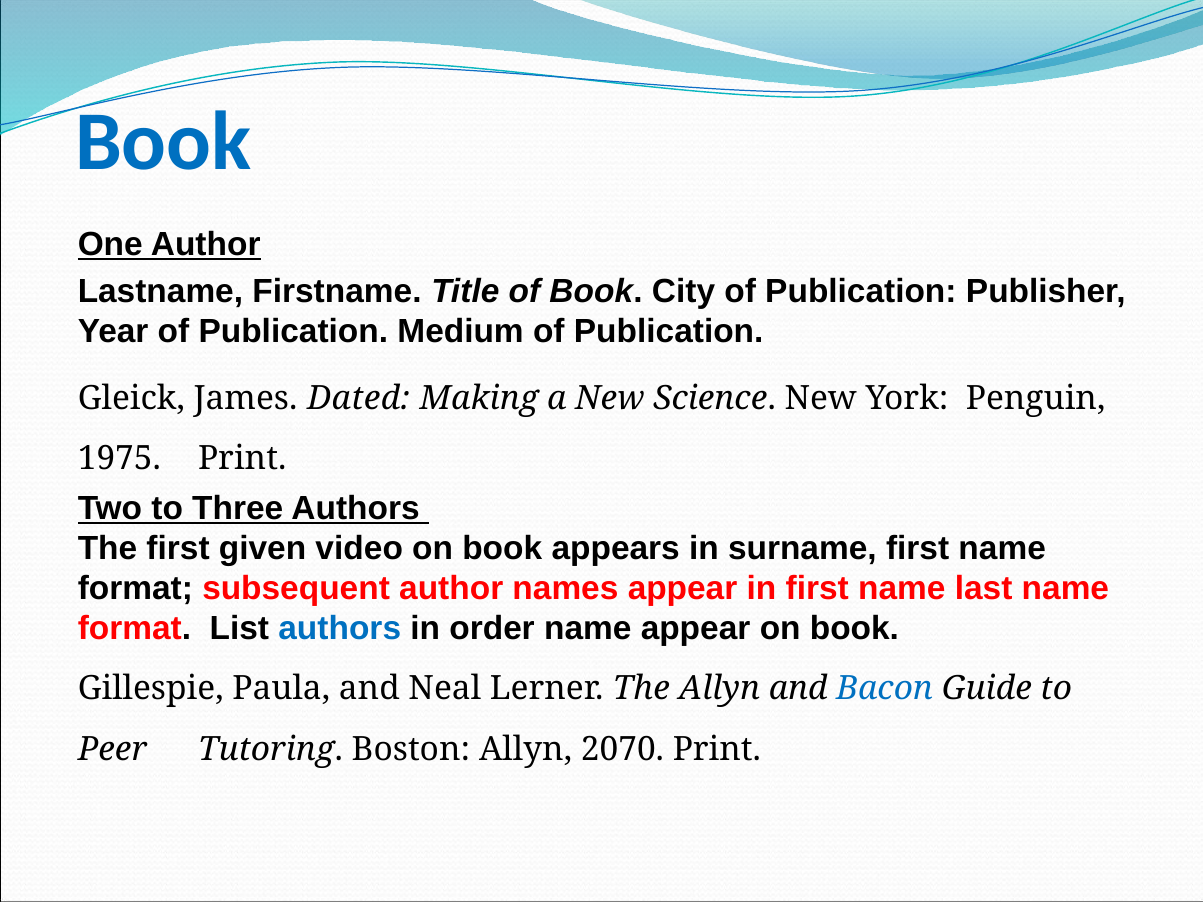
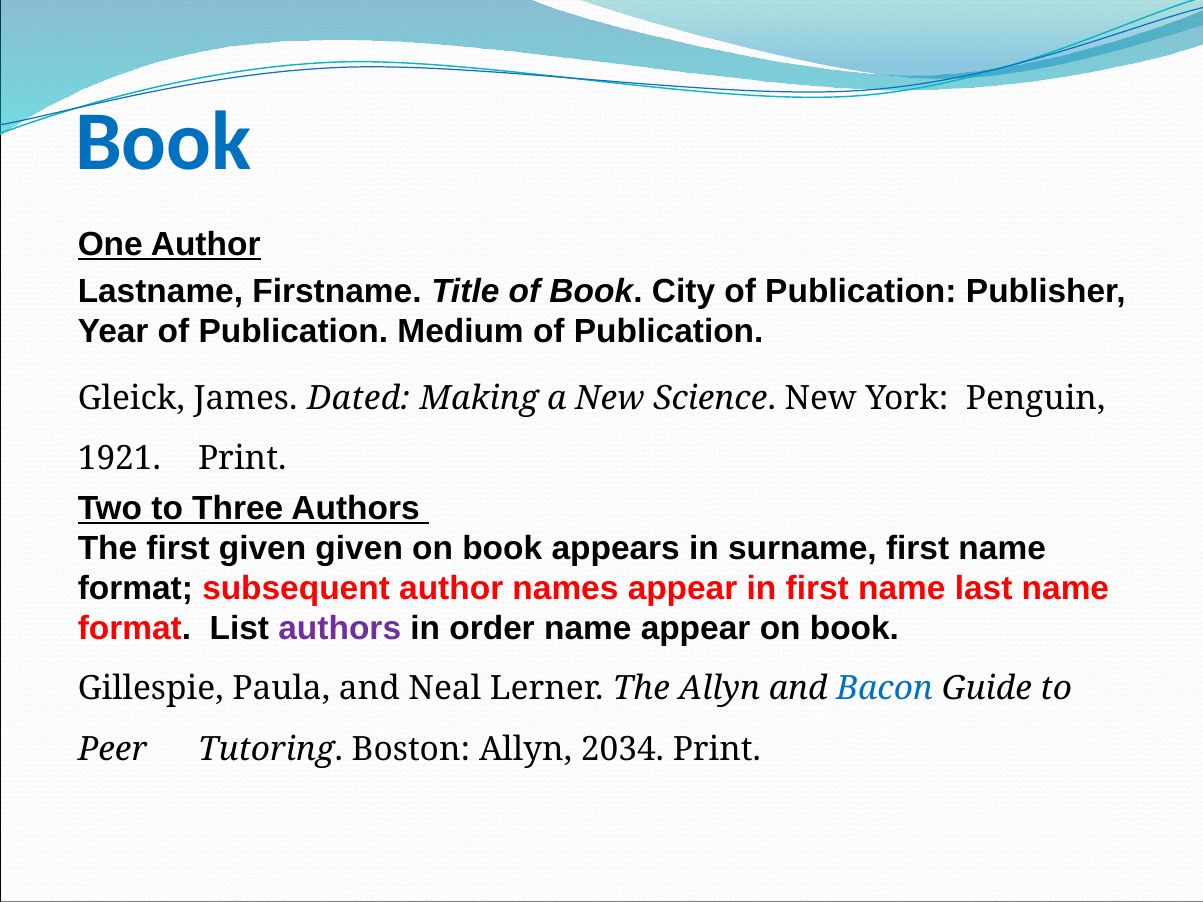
1975: 1975 -> 1921 (119, 458)
given video: video -> given (359, 549)
authors colour: blue -> purple (340, 629)
2070: 2070 -> 2034 (622, 749)
